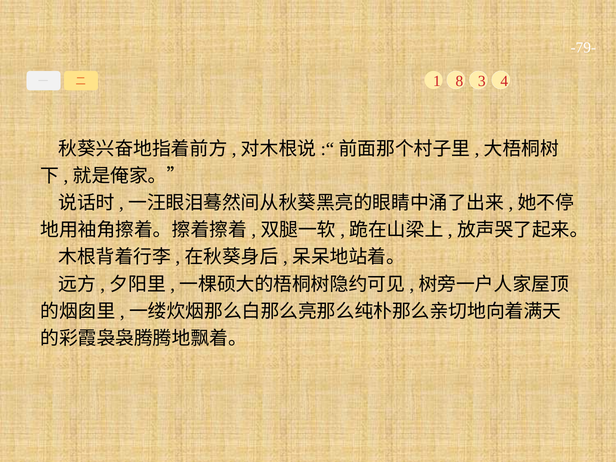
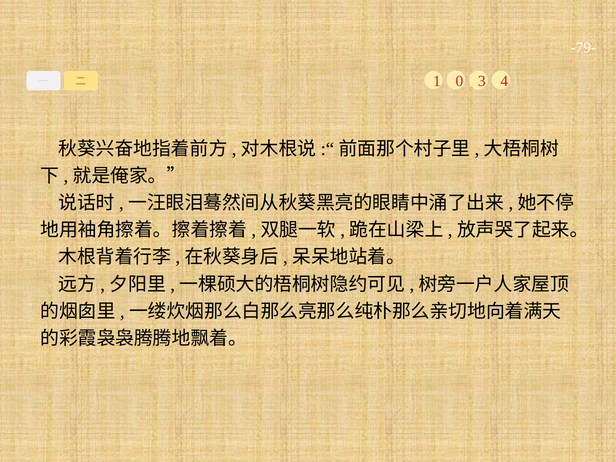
8: 8 -> 0 (459, 81)
